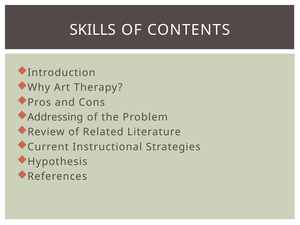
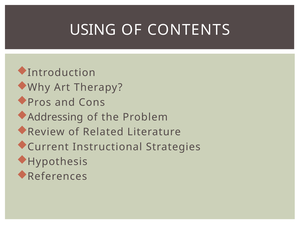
SKILLS: SKILLS -> USING (93, 30)
